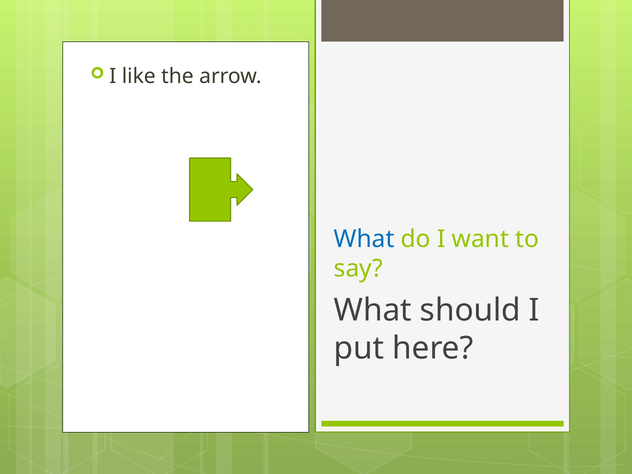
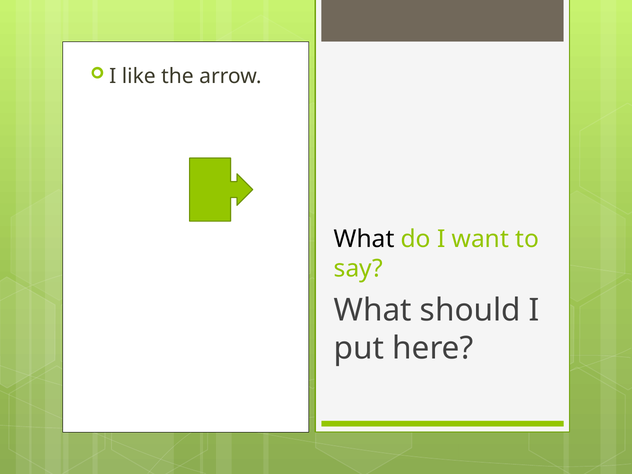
What colour: blue -> black (364, 239)
